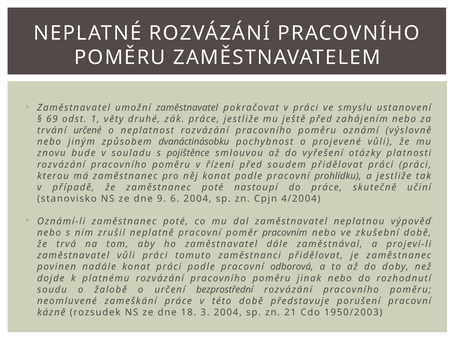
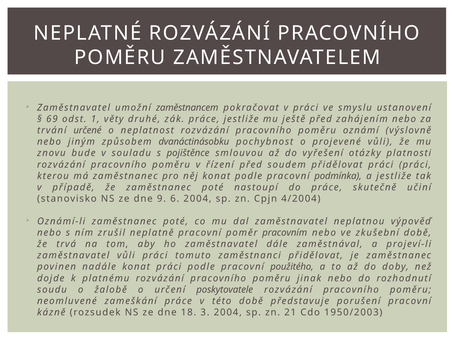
umožní zaměstnavatel: zaměstnavatel -> zaměstnancem (187, 108)
prohlídku: prohlídku -> podmínka (338, 176)
odborová: odborová -> použitého (292, 267)
bezprostřední: bezprostřední -> poskytovatele (225, 290)
